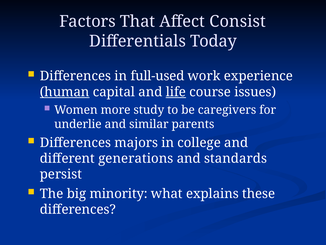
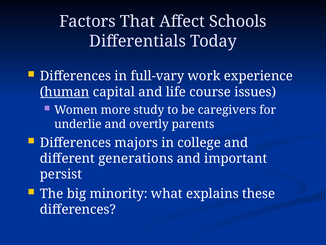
Consist: Consist -> Schools (238, 21)
full-used: full-used -> full-vary (157, 76)
life underline: present -> none (176, 92)
similar: similar -> overtly (149, 124)
standards: standards -> important (236, 158)
